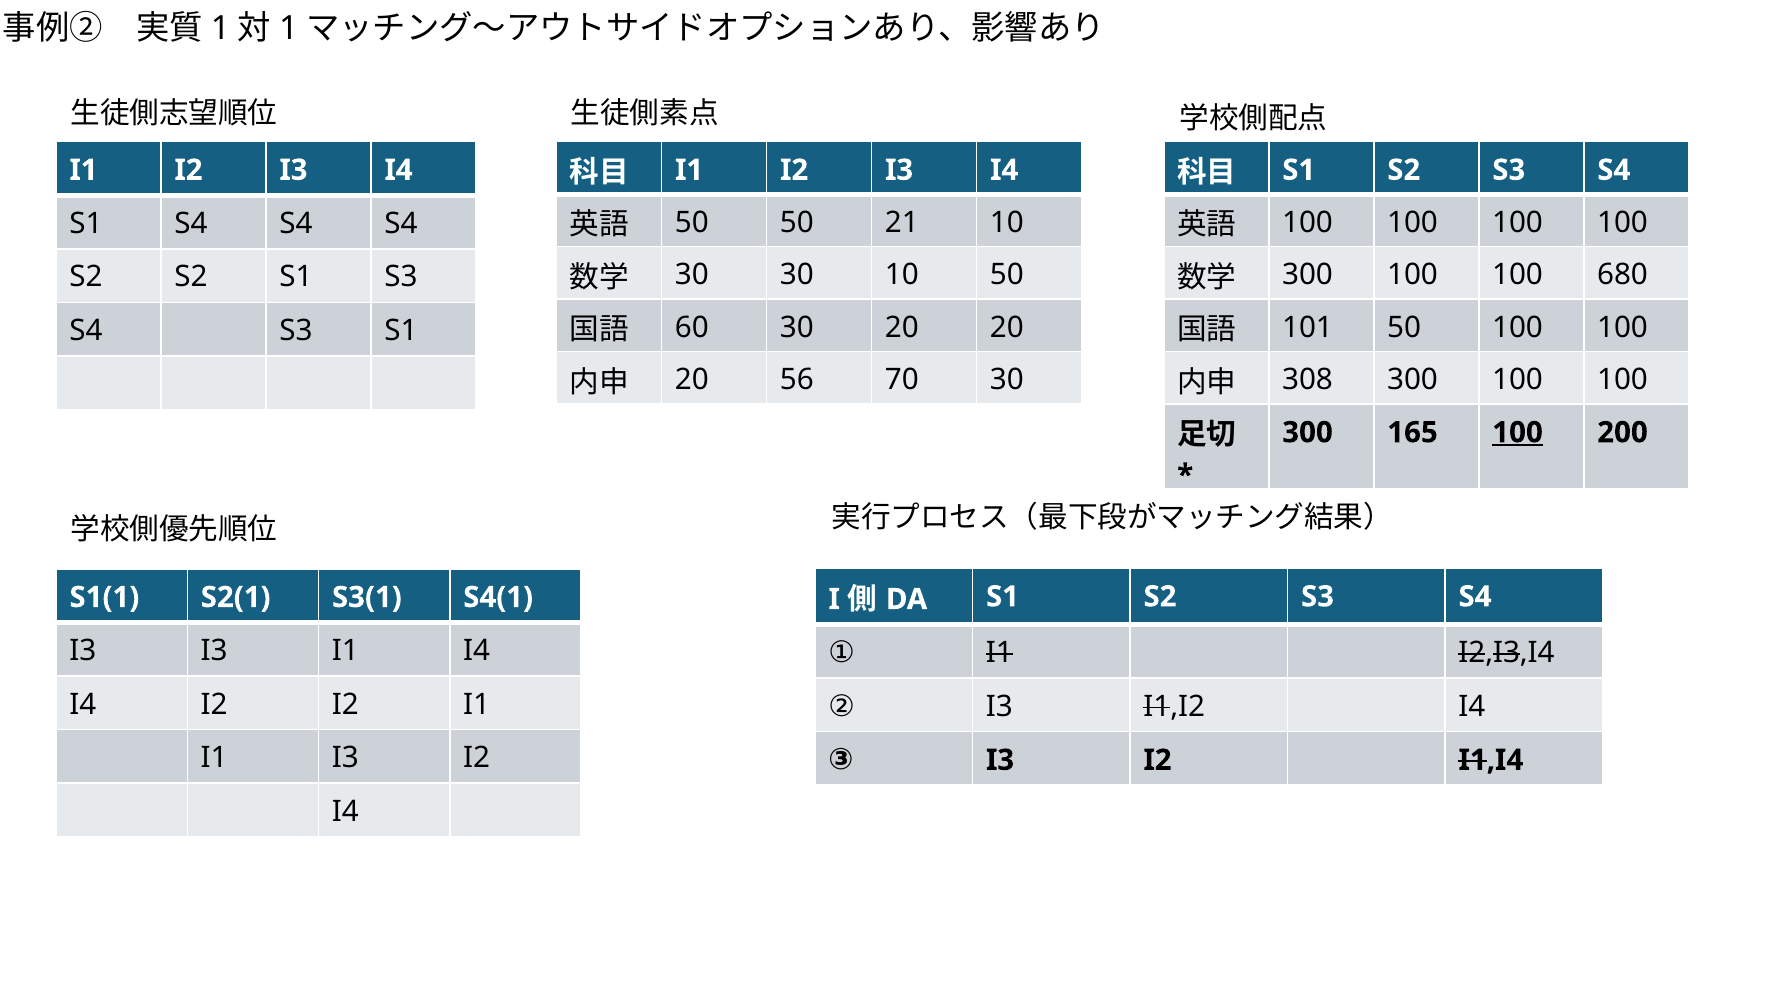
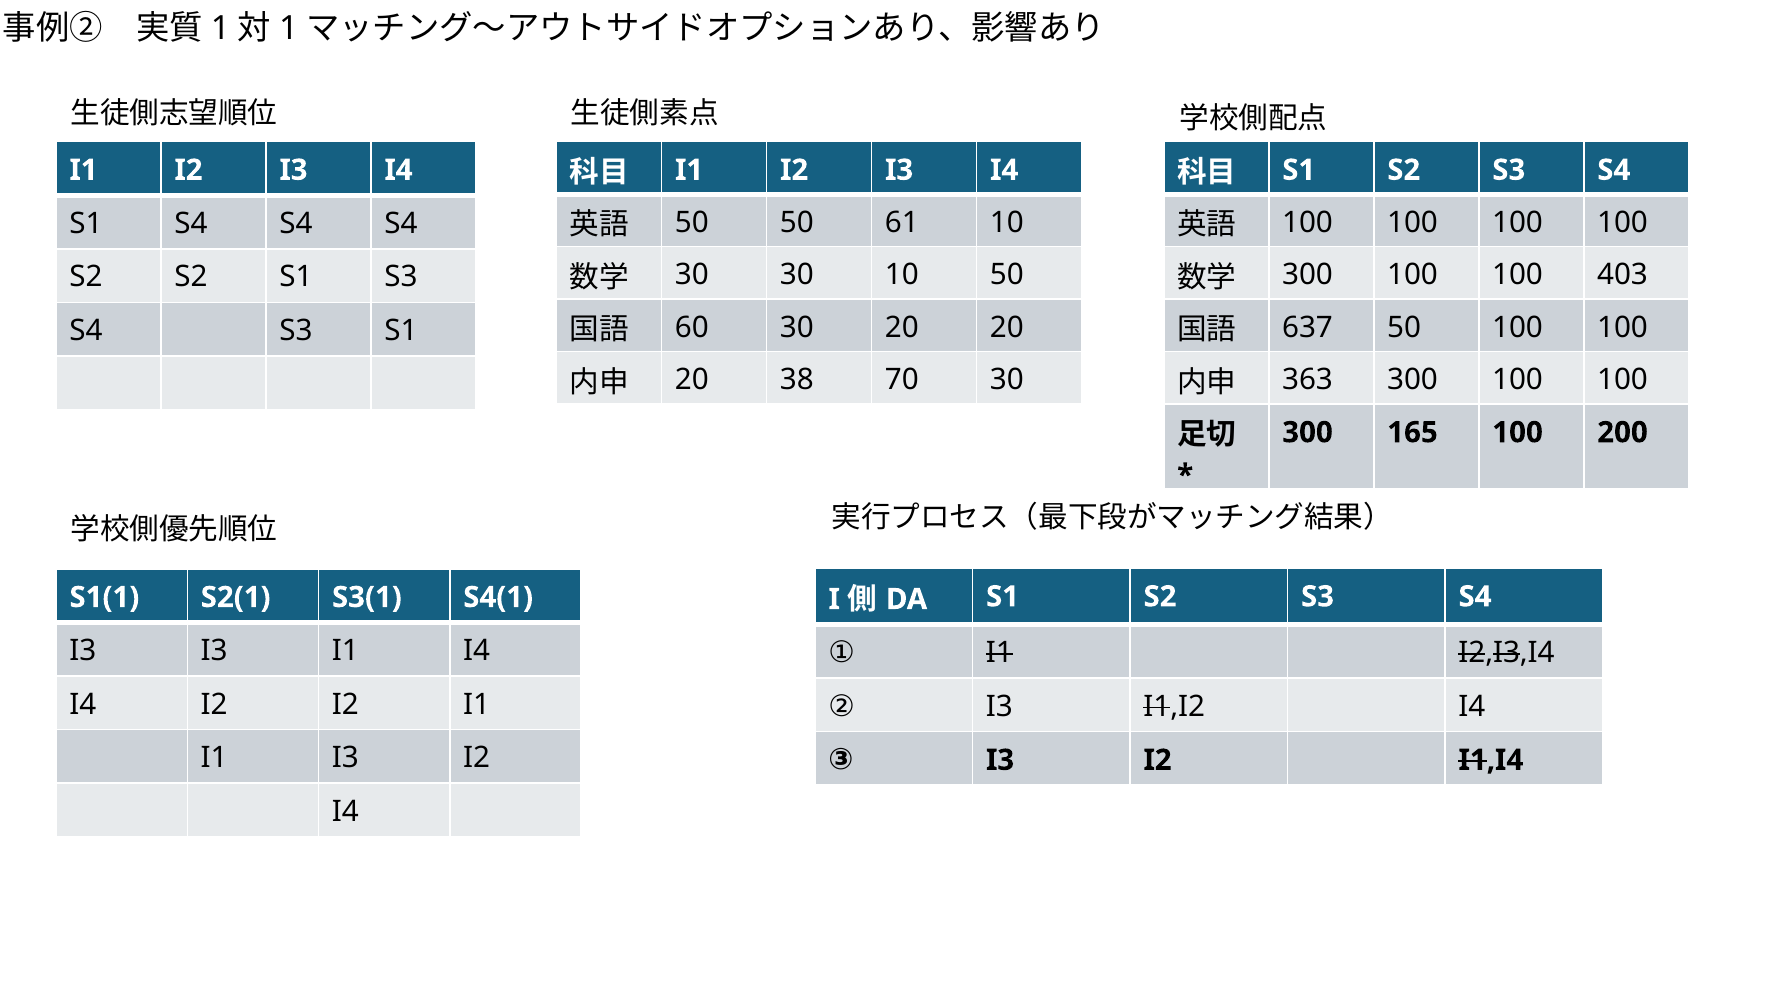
21: 21 -> 61 (902, 223)
680: 680 -> 403 (1623, 275)
101: 101 -> 637 (1308, 328)
56: 56 -> 38 (797, 380)
308: 308 -> 363 (1308, 380)
100 underline: present -> none (1518, 433)
